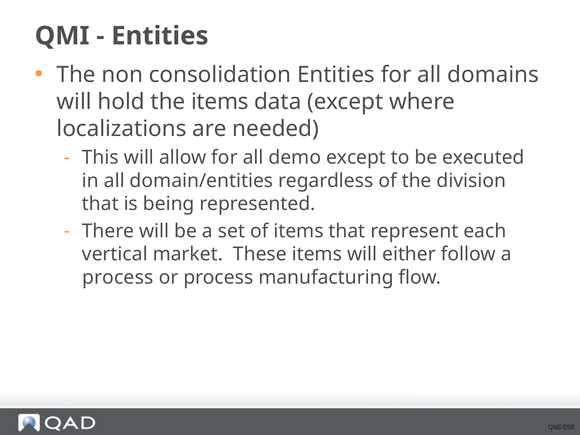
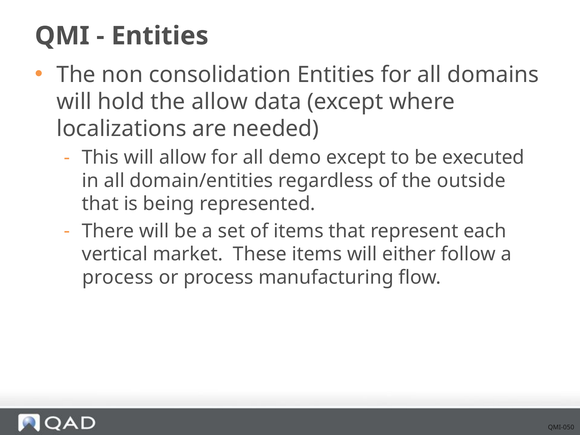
the items: items -> allow (220, 102)
division: division -> outside (471, 181)
